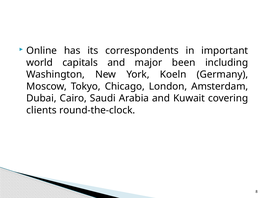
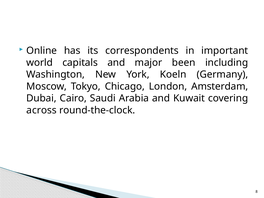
clients: clients -> across (42, 110)
